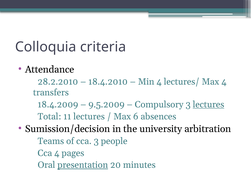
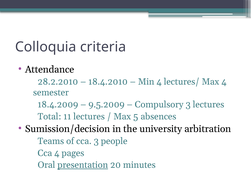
transfers: transfers -> semester (51, 93)
lectures underline: present -> none (209, 105)
6: 6 -> 5 (136, 117)
